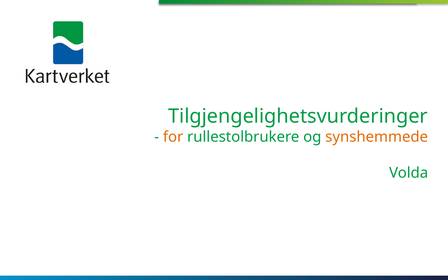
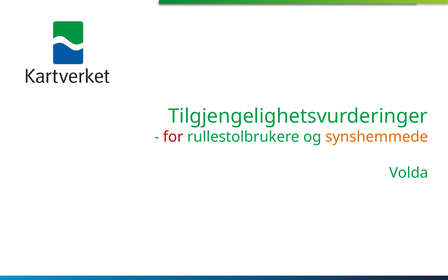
for colour: orange -> red (173, 137)
